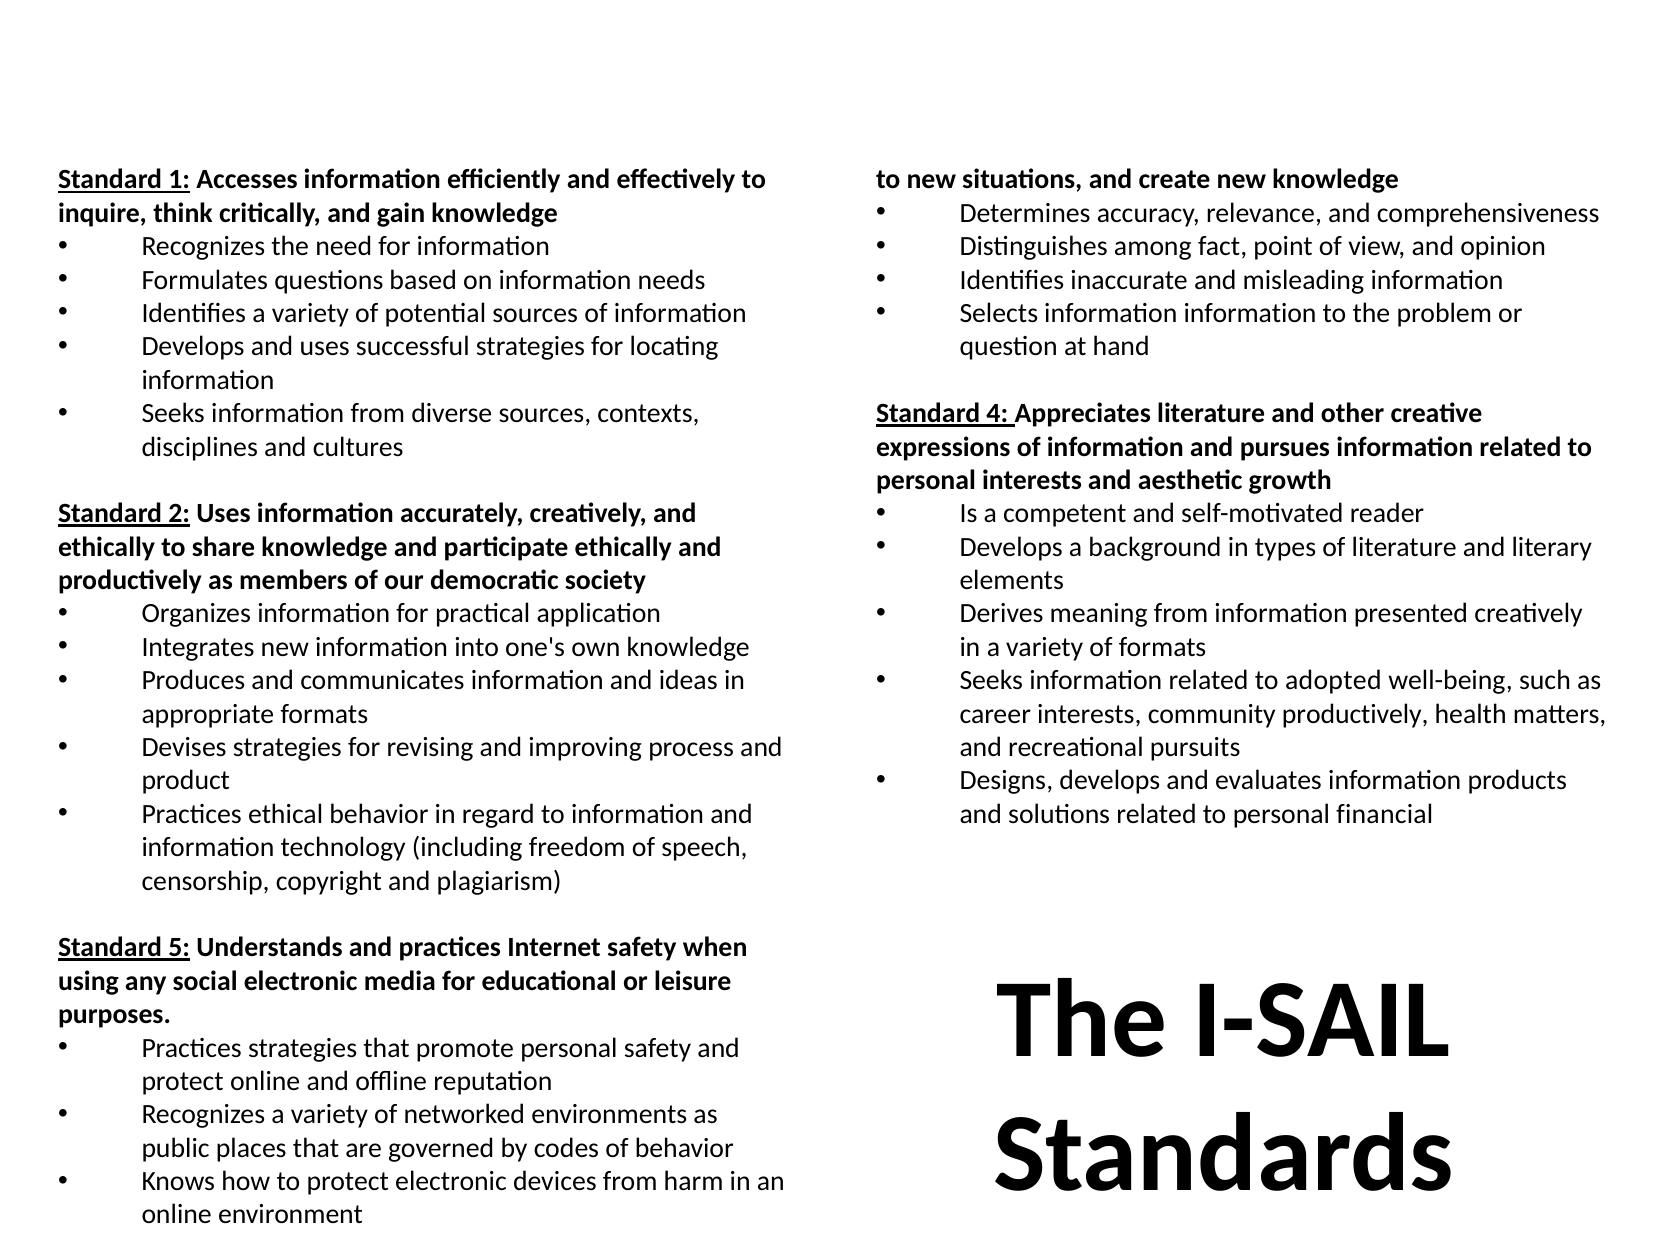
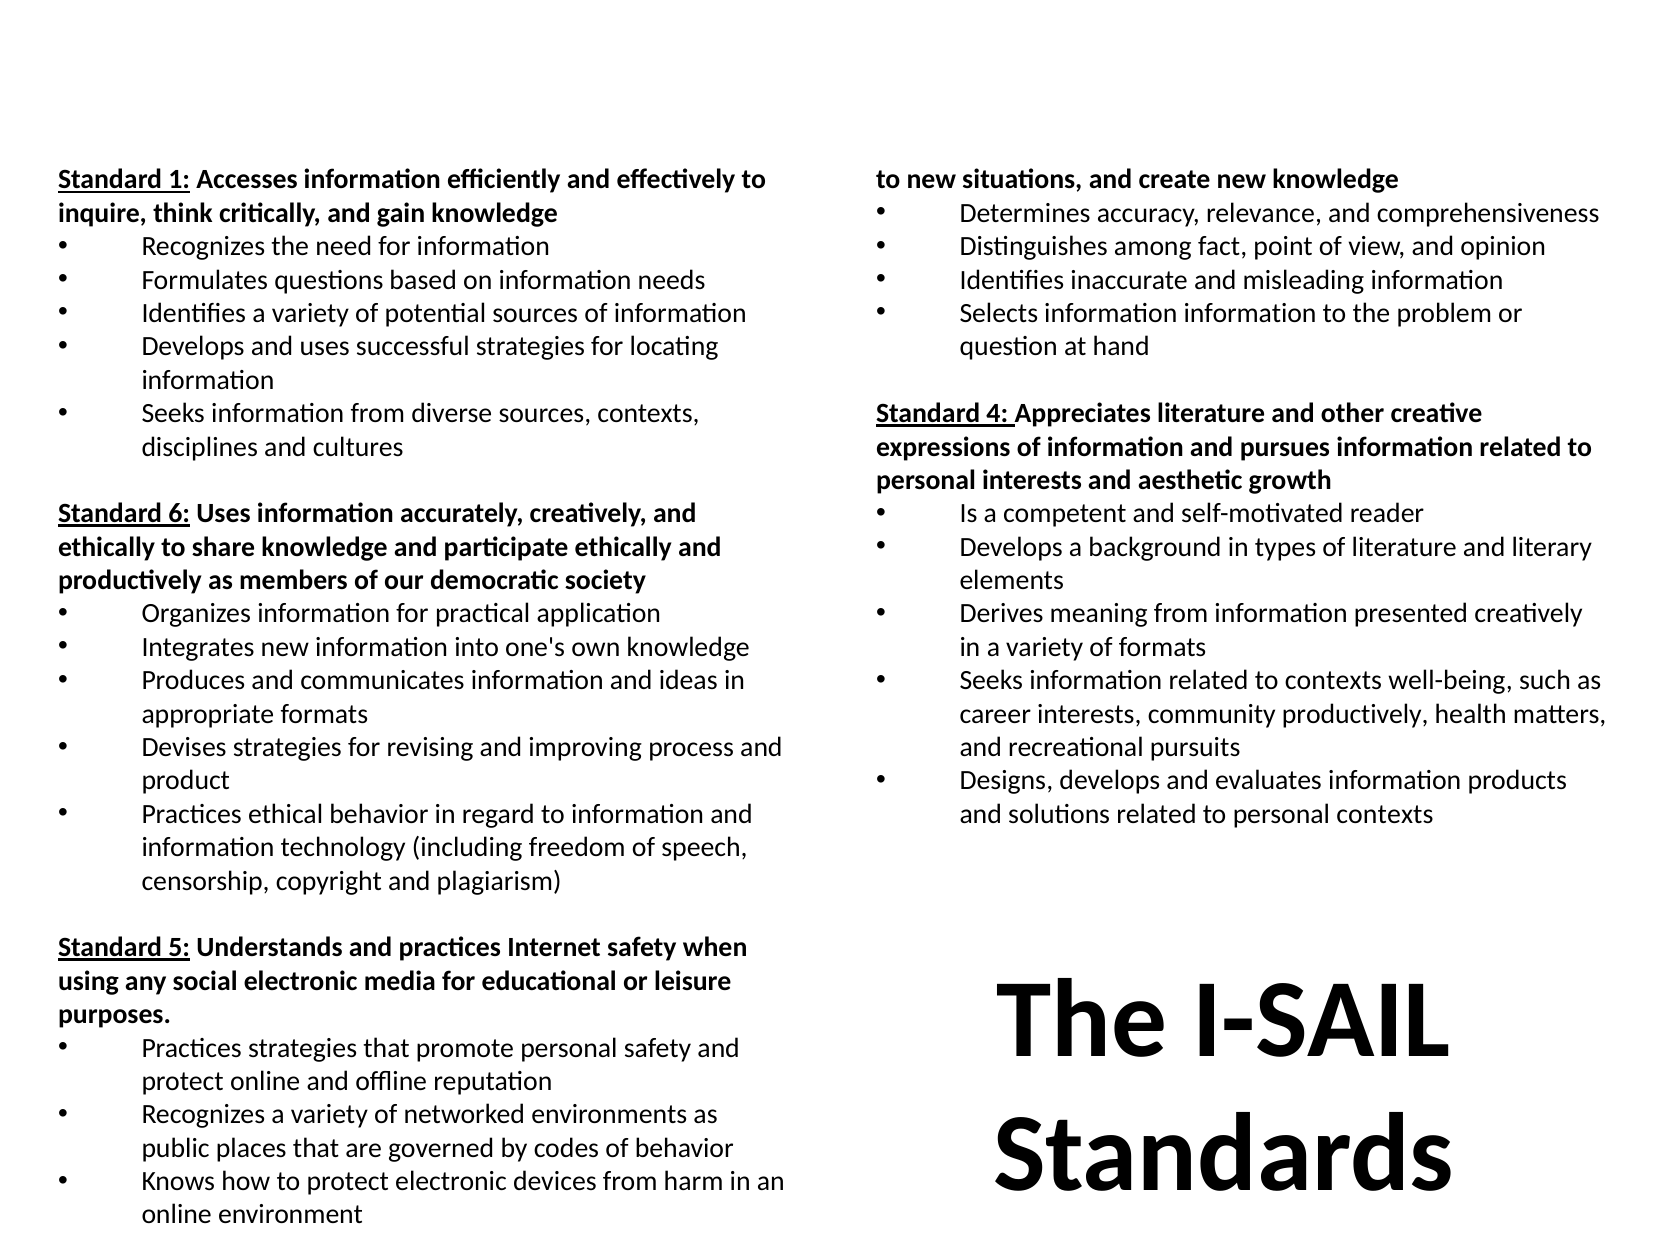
2: 2 -> 6 (179, 514)
to adopted: adopted -> contexts (1333, 680)
personal financial: financial -> contexts (1385, 814)
